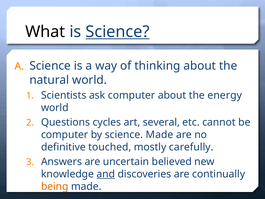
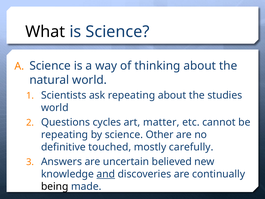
Science underline: present -> none (117, 32)
ask computer: computer -> repeating (132, 95)
energy: energy -> studies (225, 95)
several: several -> matter (161, 122)
computer: computer -> repeating (65, 135)
science Made: Made -> Other (160, 135)
being colour: orange -> black (55, 186)
